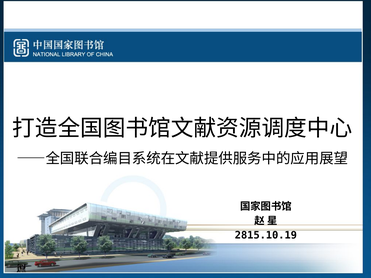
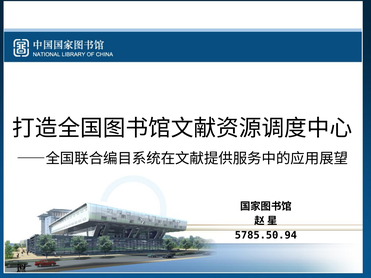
2815.10.19: 2815.10.19 -> 5785.50.94 (266, 235)
